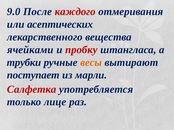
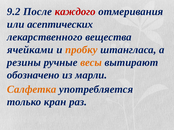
9.0: 9.0 -> 9.2 (14, 12)
пробку colour: red -> orange (81, 50)
трубки: трубки -> резины (24, 63)
поступает: поступает -> обозначено (33, 75)
Салфетка colour: red -> orange (32, 90)
лице: лице -> кран (55, 102)
